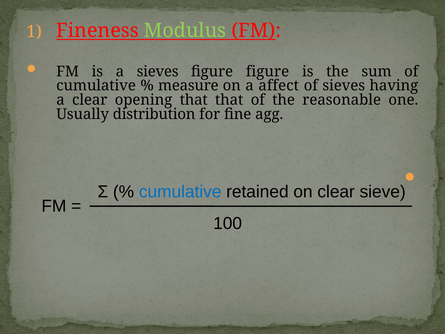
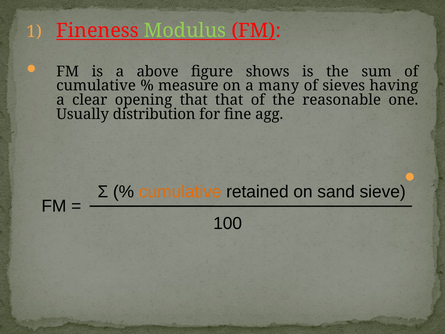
a sieves: sieves -> above (158, 71)
figure figure: figure -> shows (268, 71)
affect: affect -> many (279, 86)
cumulative colour: blue -> orange (180, 192)
on clear: clear -> sand (336, 192)
